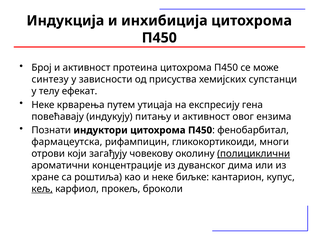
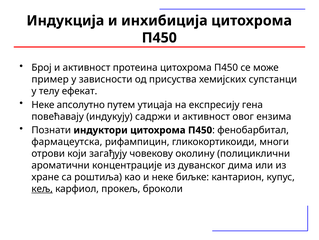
синтезу: синтезу -> пример (50, 79)
крварења: крварења -> апсолутно (81, 104)
питању: питању -> садржи (153, 116)
полициклични underline: present -> none (254, 153)
